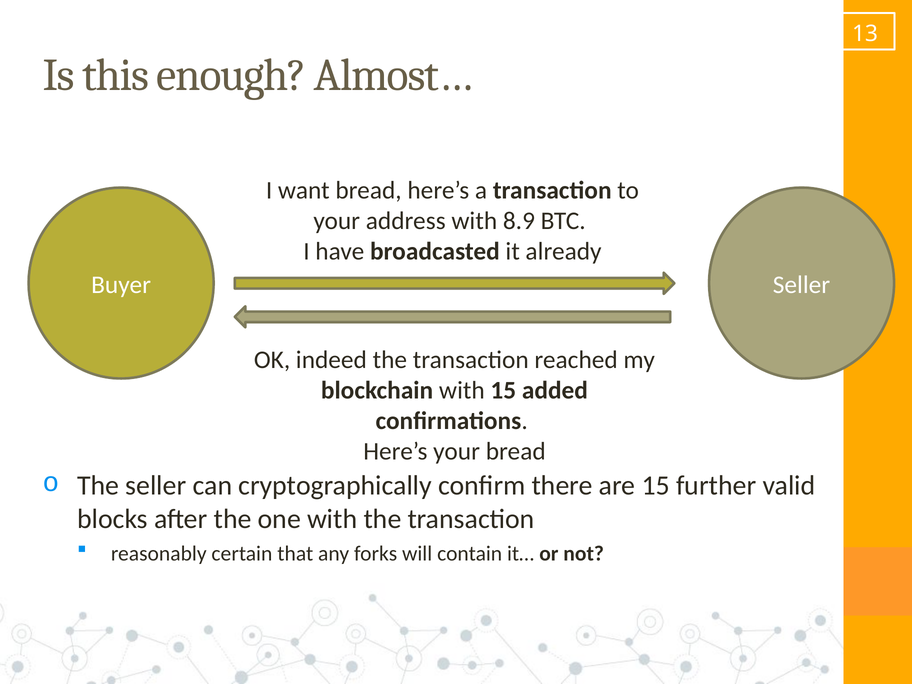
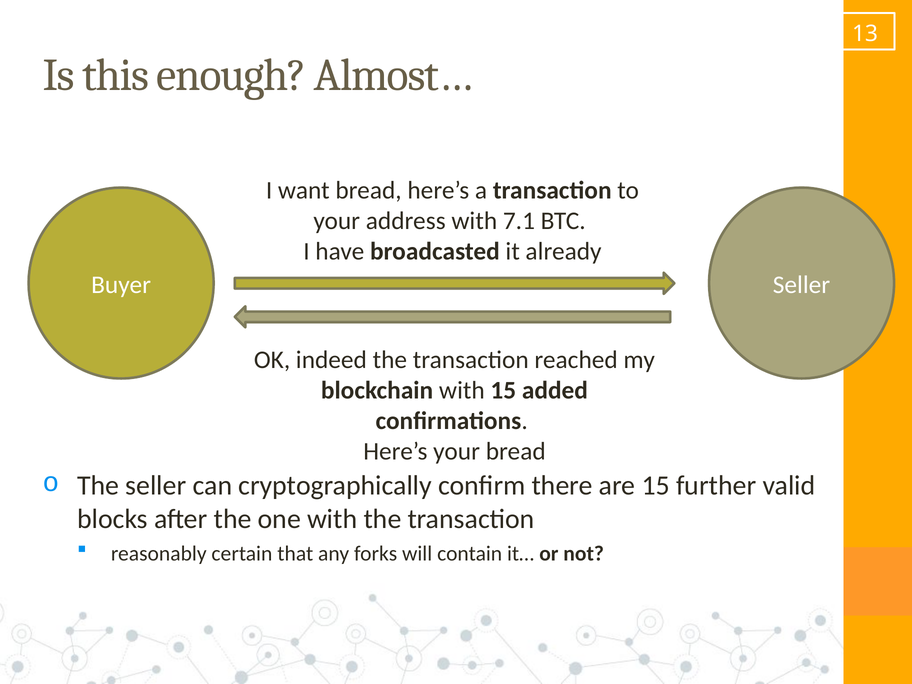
8.9: 8.9 -> 7.1 (519, 221)
